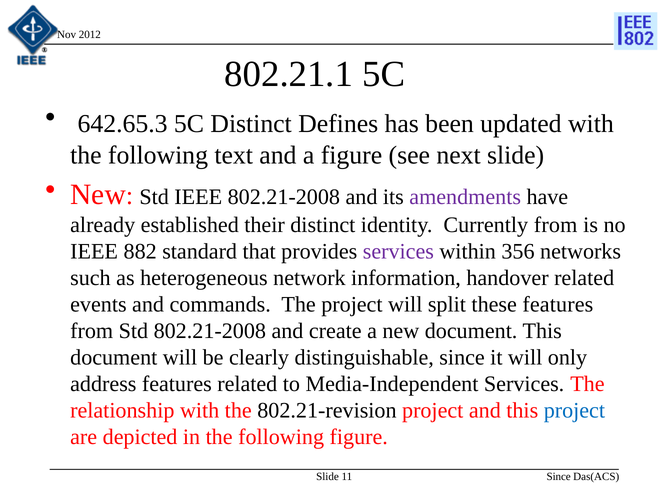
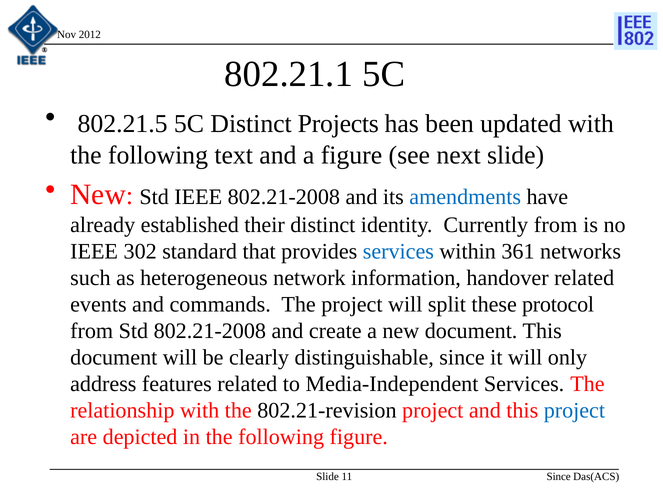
642.65.3: 642.65.3 -> 802.21.5 (123, 124)
Defines: Defines -> Projects (338, 124)
amendments colour: purple -> blue (465, 197)
882: 882 -> 302 (140, 252)
services colour: purple -> blue (398, 252)
356: 356 -> 361 (518, 252)
these features: features -> protocol (558, 305)
